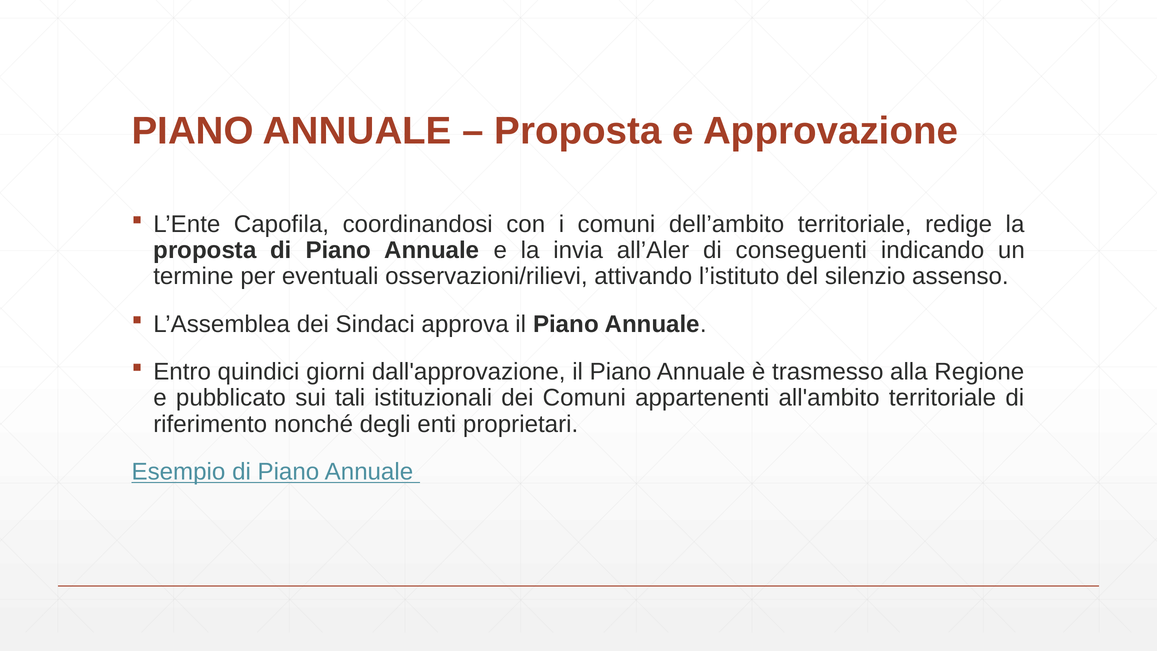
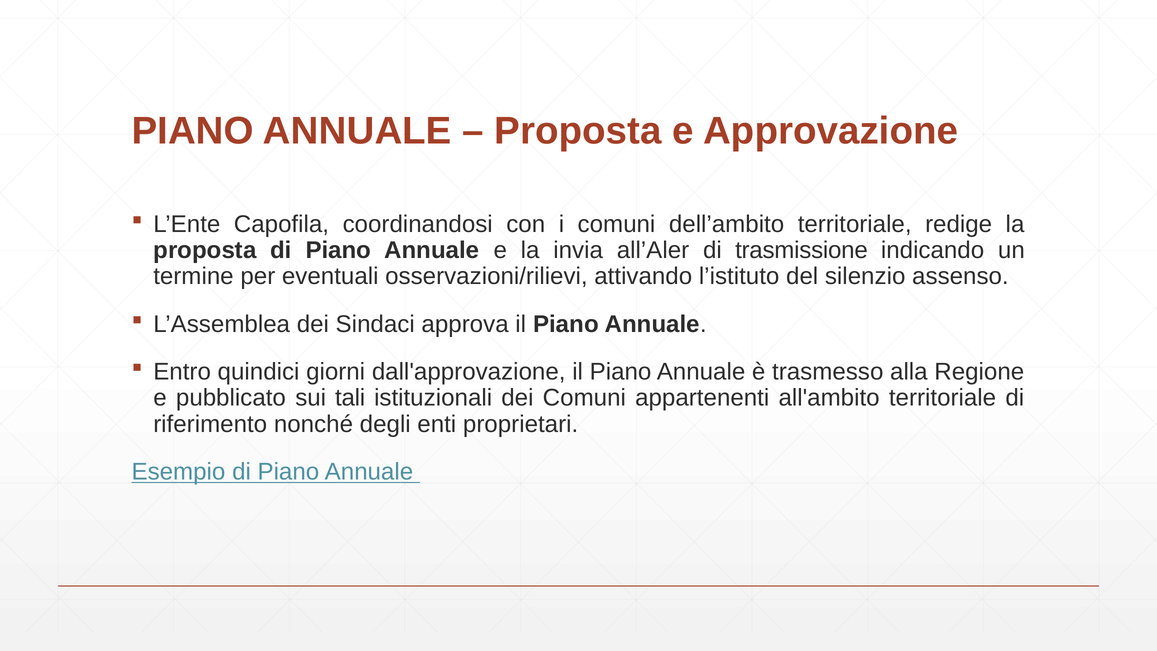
conseguenti: conseguenti -> trasmissione (801, 250)
